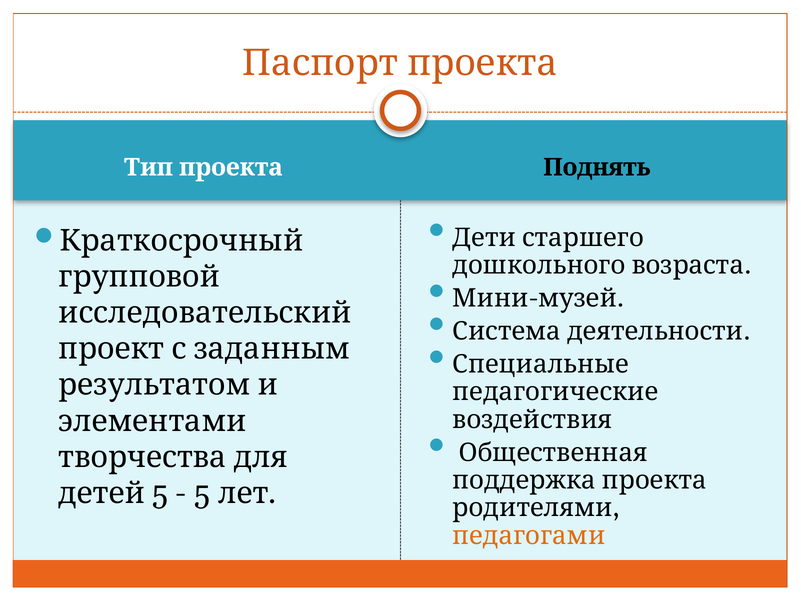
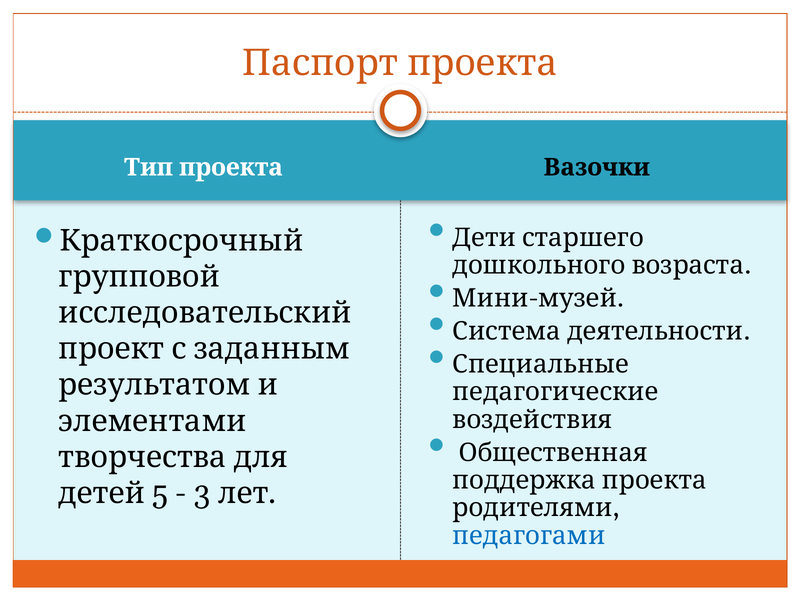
Поднять: Поднять -> Вазочки (597, 167)
5: 5 -> 3 (202, 493)
педагогами colour: orange -> blue (529, 535)
